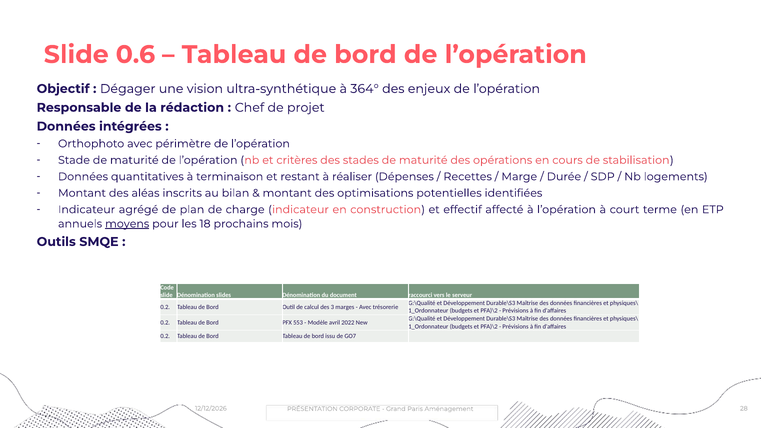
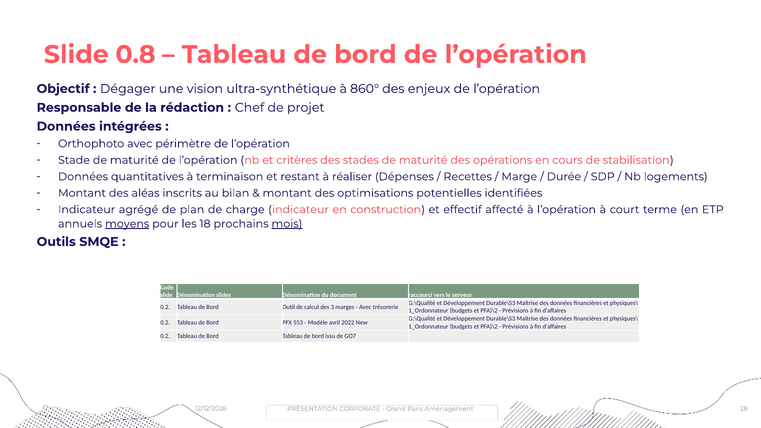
0.6: 0.6 -> 0.8 (135, 55)
364°: 364° -> 860° (365, 89)
mois underline: none -> present (287, 224)
